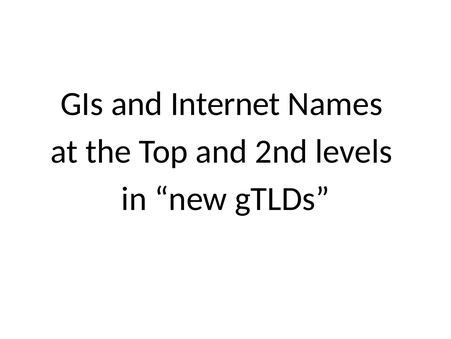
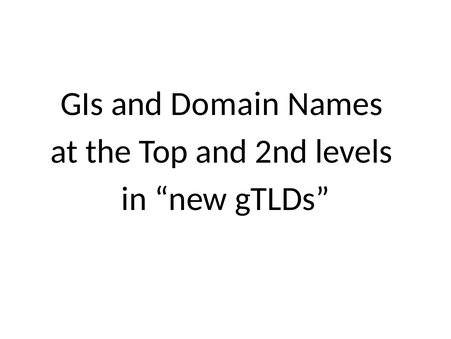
Internet: Internet -> Domain (225, 104)
